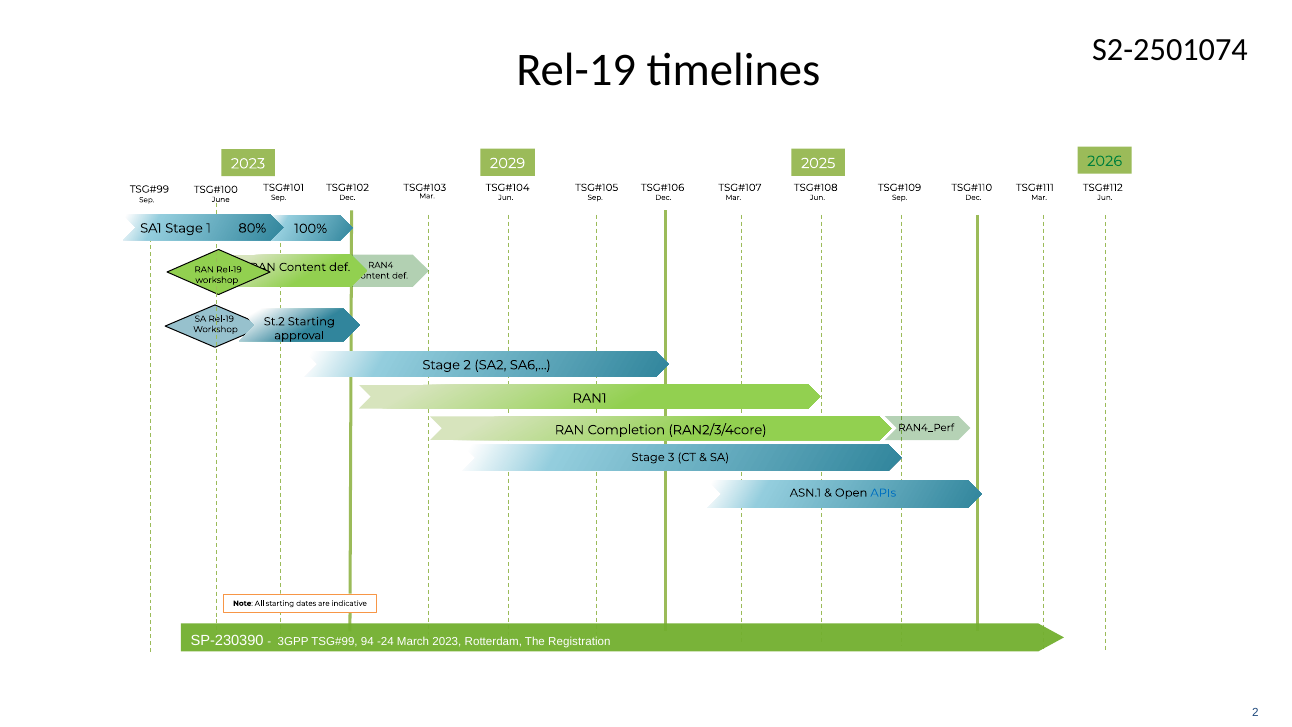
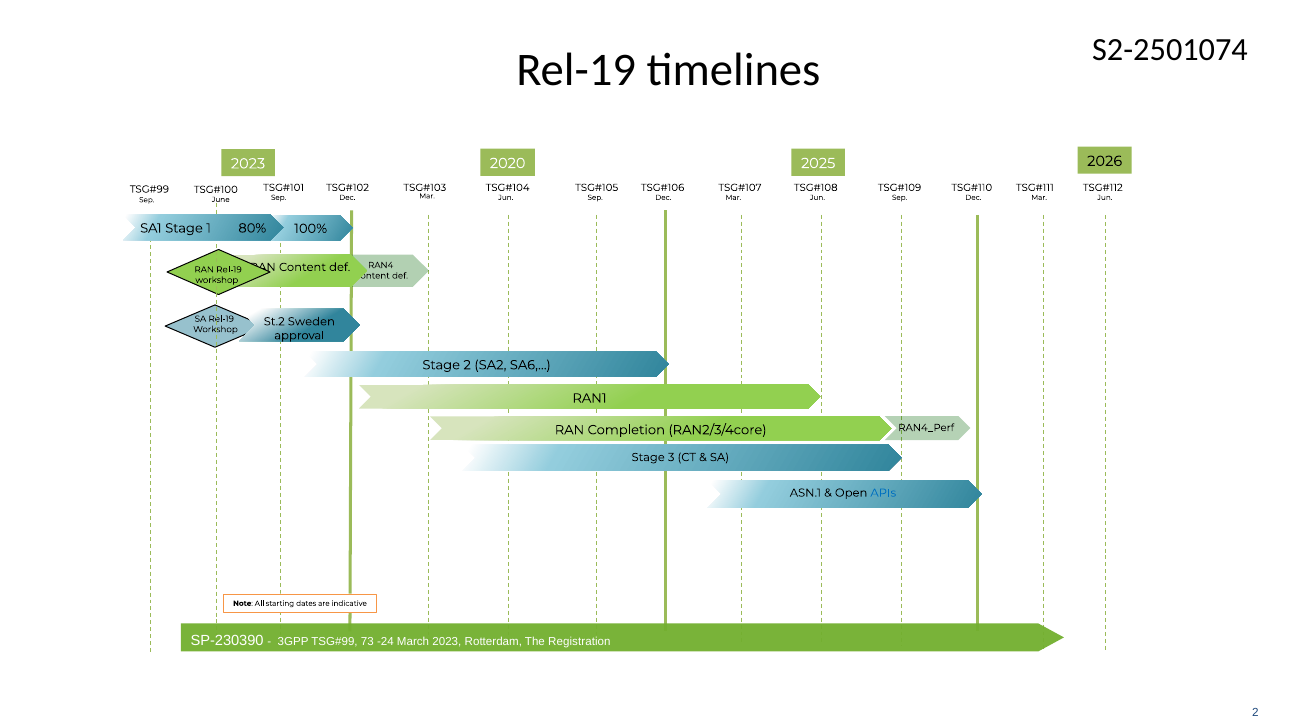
2026 colour: green -> black (1105, 161)
2029: 2029 -> 2020 (508, 163)
St.2 Starting: Starting -> Sweden (311, 321)
94: 94 -> 73 (367, 641)
